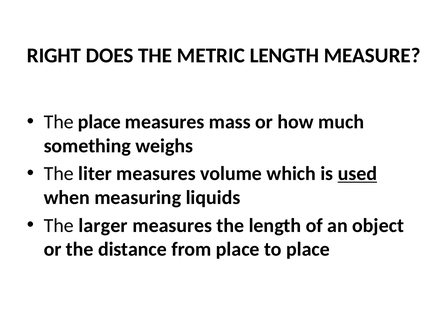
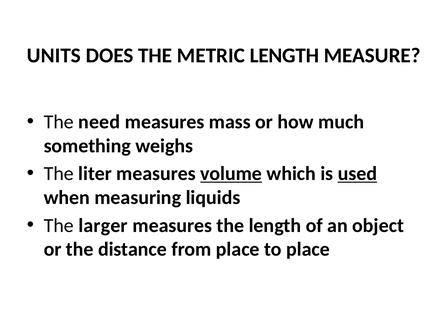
RIGHT: RIGHT -> UNITS (54, 56)
The place: place -> need (99, 122)
volume underline: none -> present (231, 174)
